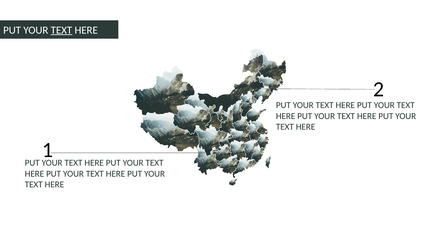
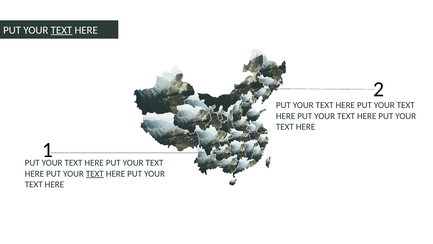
TEXT underline: none -> present (95, 174)
